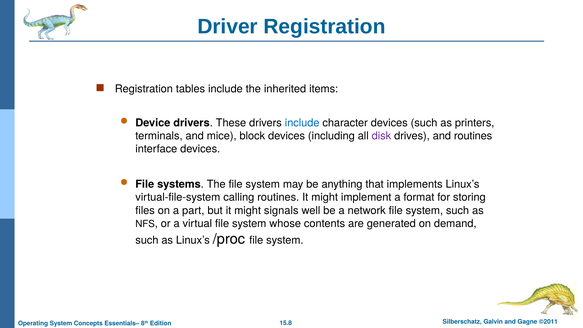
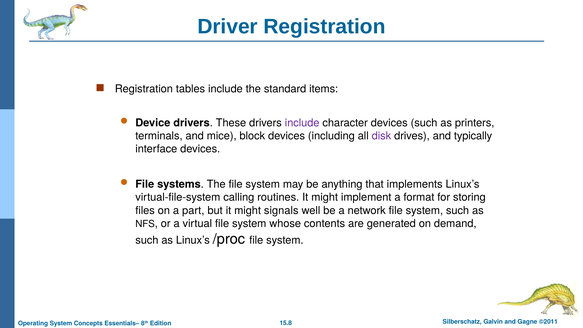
inherited: inherited -> standard (285, 89)
include colour: blue -> purple (302, 123)
and routines: routines -> typically (473, 136)
